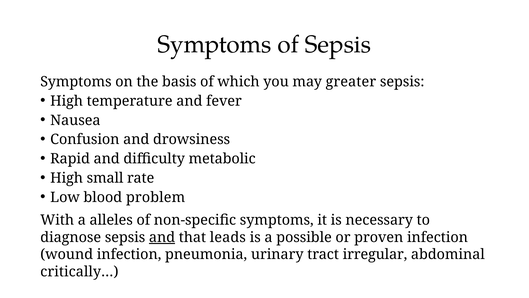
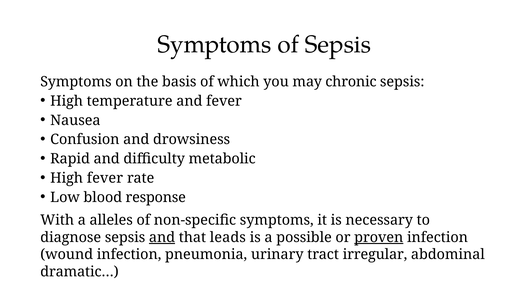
greater: greater -> chronic (351, 82)
High small: small -> fever (105, 178)
problem: problem -> response (156, 197)
proven underline: none -> present (379, 237)
critically…: critically… -> dramatic… (79, 271)
